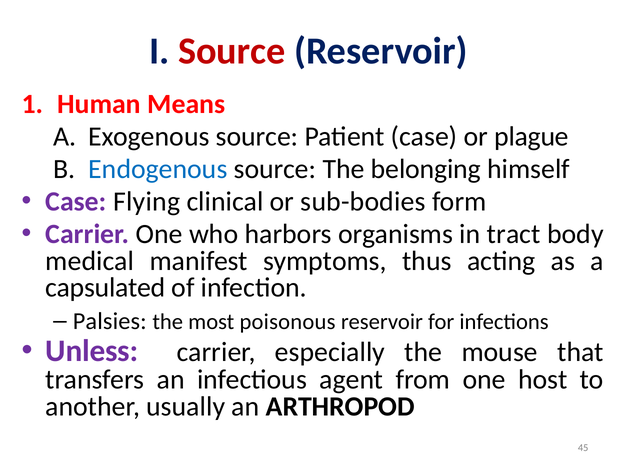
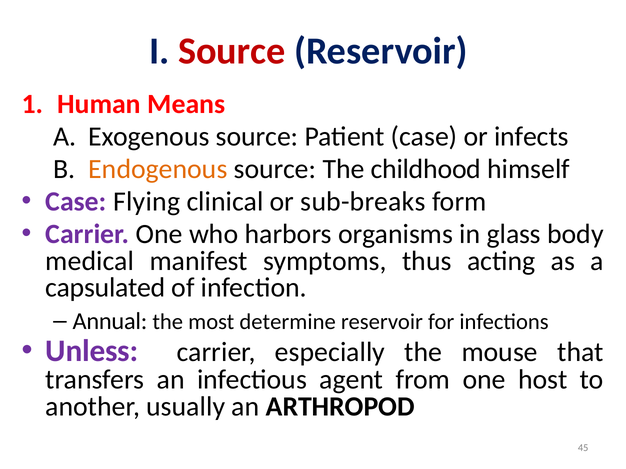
plague: plague -> infects (531, 137)
Endogenous colour: blue -> orange (158, 169)
belonging: belonging -> childhood (426, 169)
sub-bodies: sub-bodies -> sub-breaks (363, 202)
tract: tract -> glass (514, 234)
Palsies: Palsies -> Annual (110, 322)
poisonous: poisonous -> determine (288, 322)
